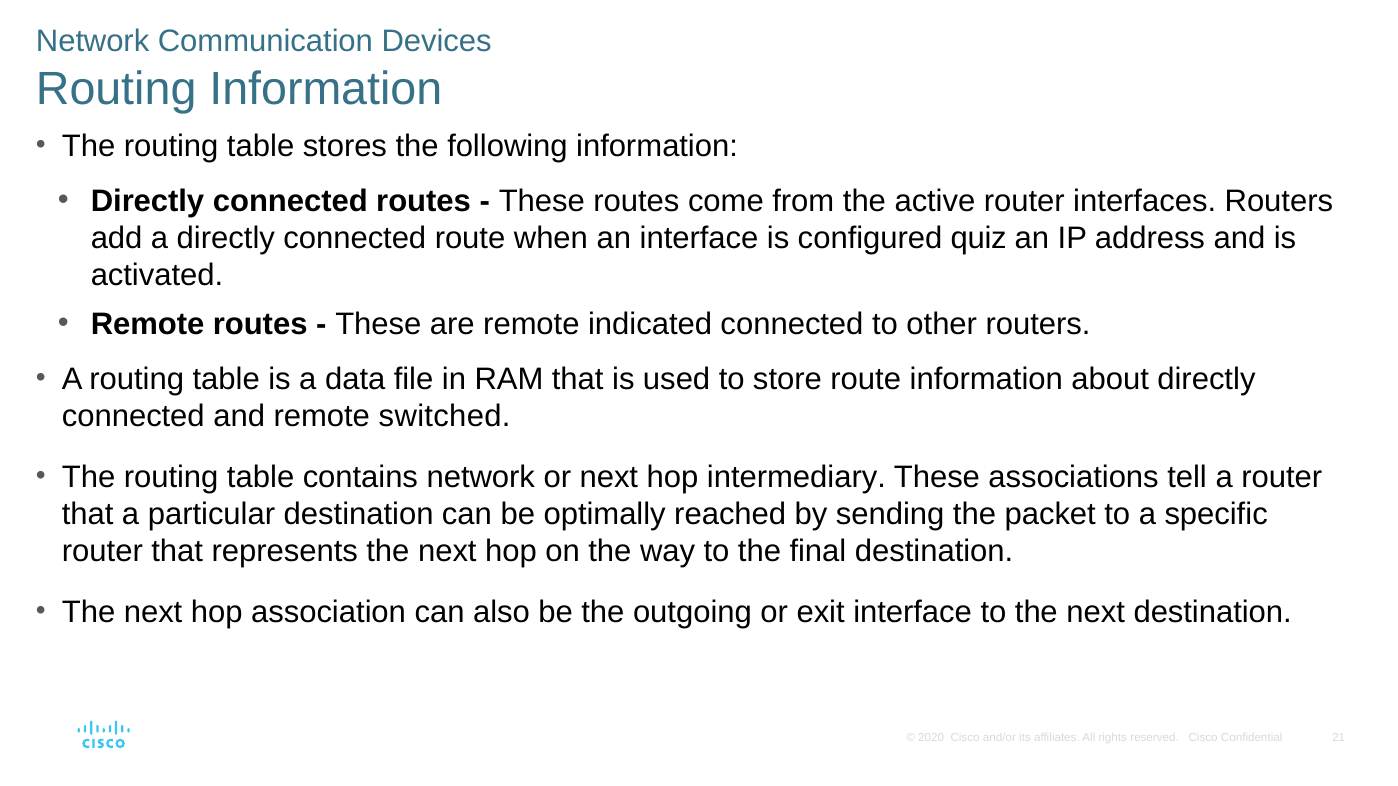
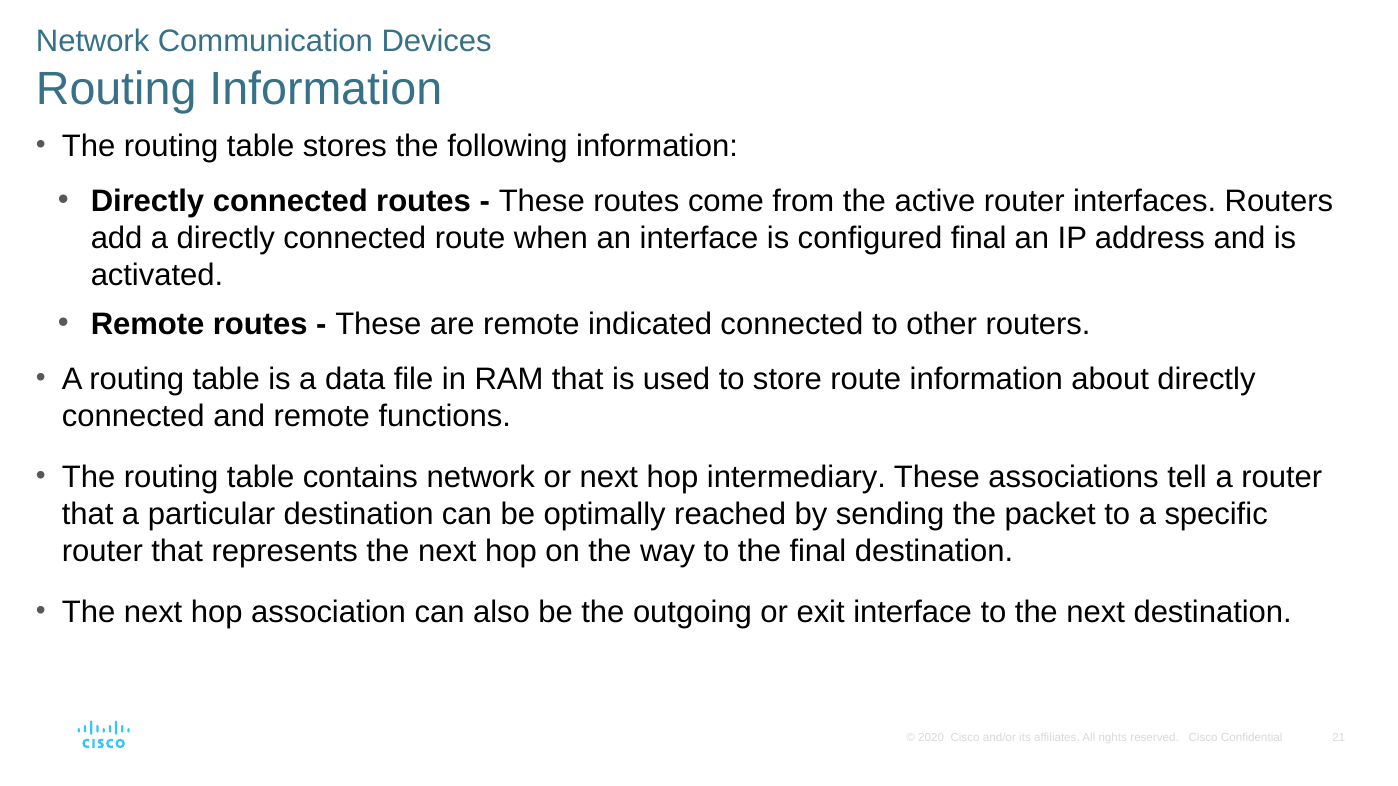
configured quiz: quiz -> final (979, 238)
switched: switched -> functions (445, 416)
